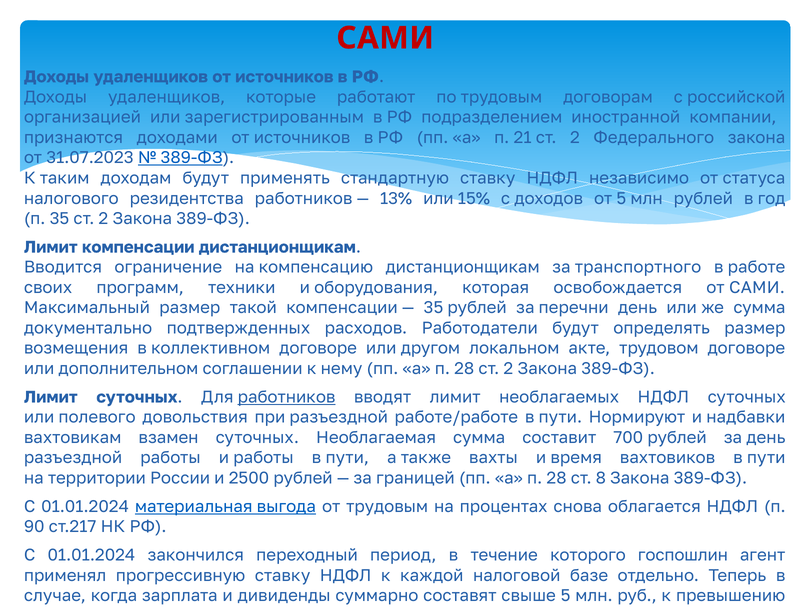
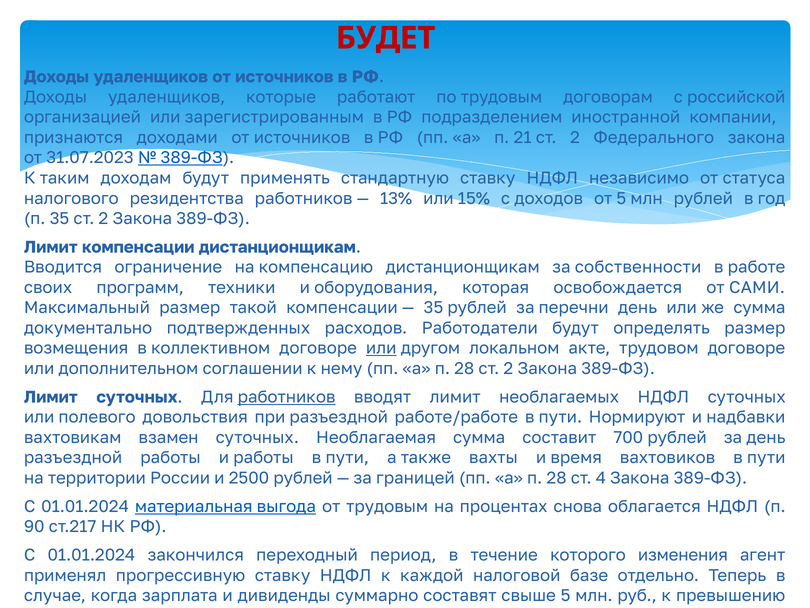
САМИ: САМИ -> БУДЕТ (386, 38)
транспортного: транспортного -> собственности (638, 267)
или underline: none -> present (381, 348)
8: 8 -> 4 (601, 478)
госпошлин: госпошлин -> изменения (683, 555)
